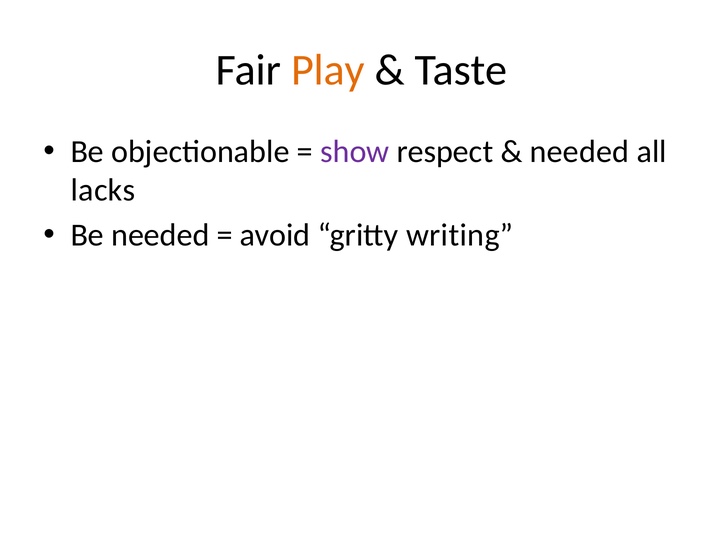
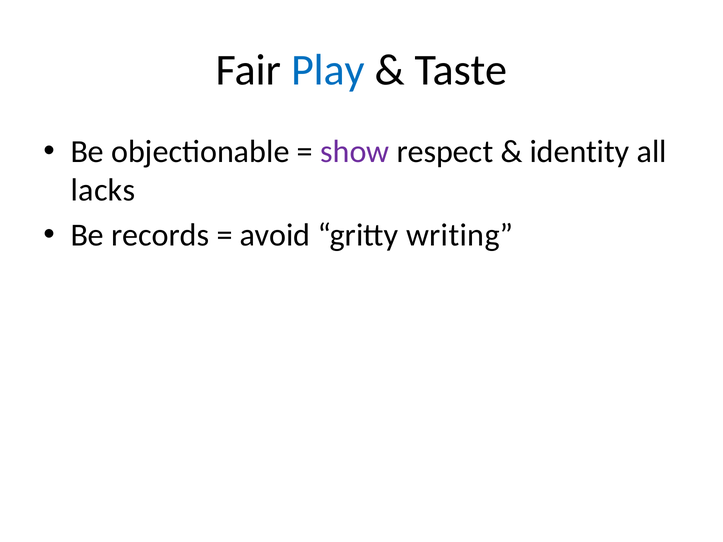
Play colour: orange -> blue (328, 70)
needed: needed -> identity (580, 152)
Be needed: needed -> records (160, 235)
